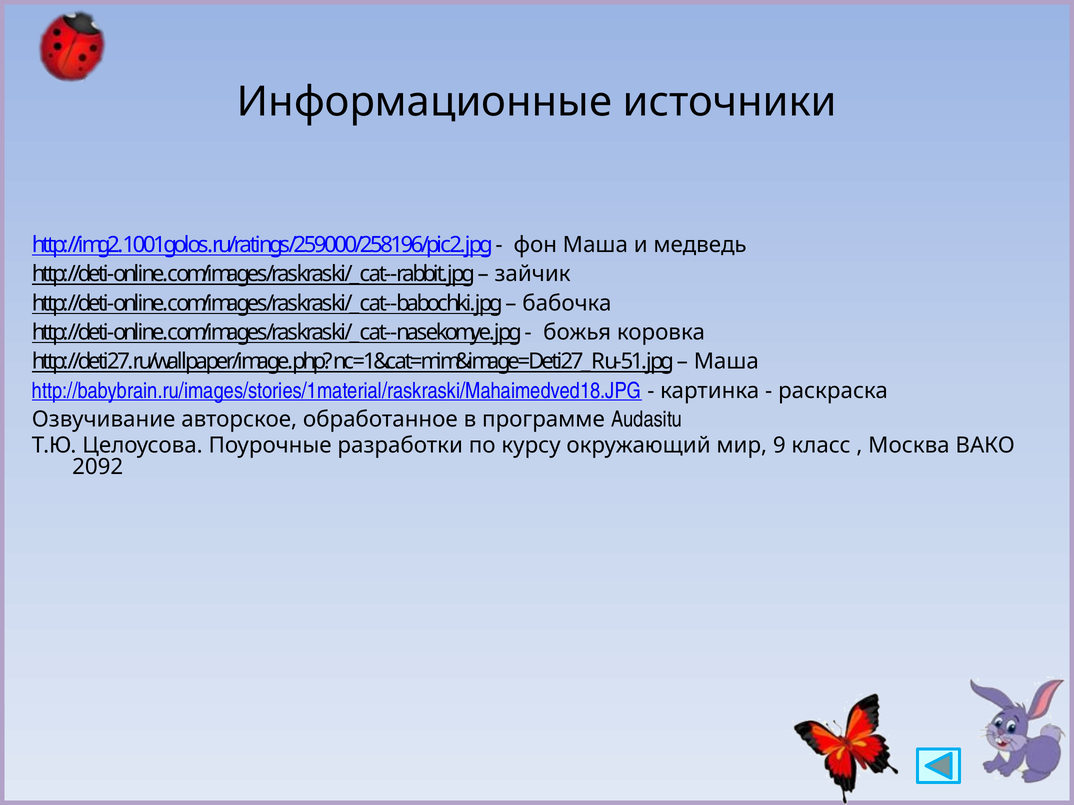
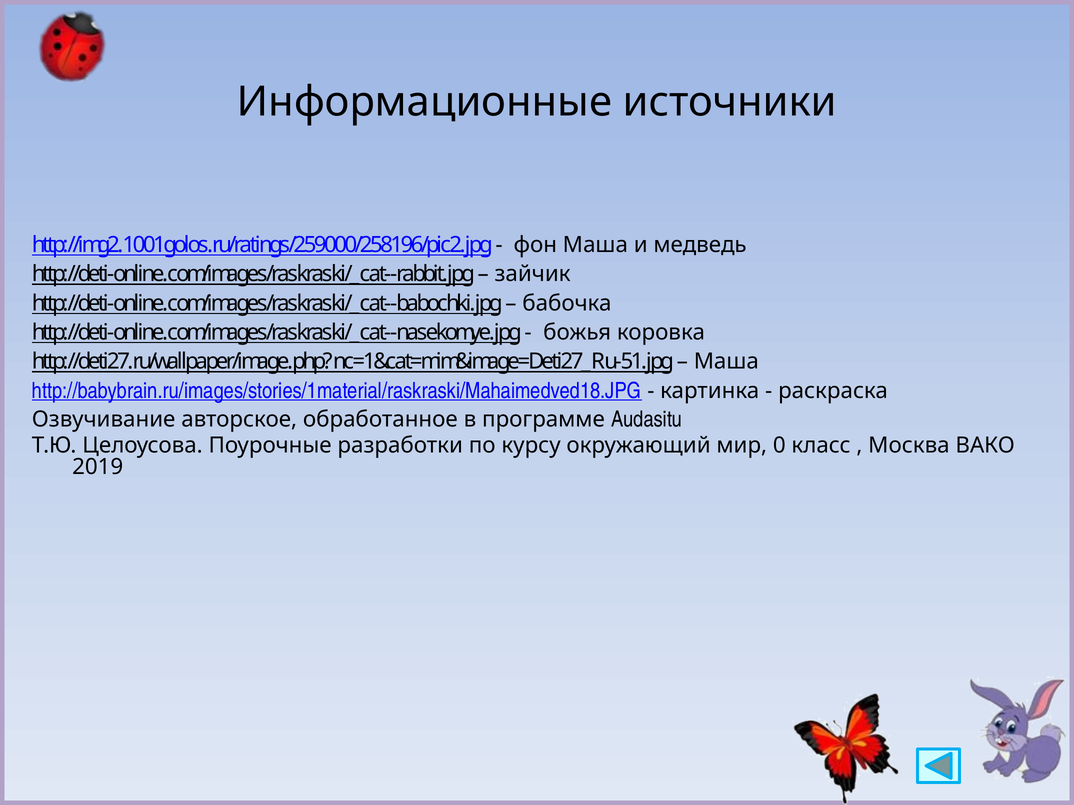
9: 9 -> 0 (779, 446)
2092: 2092 -> 2019 (98, 467)
